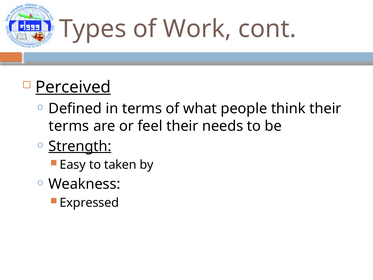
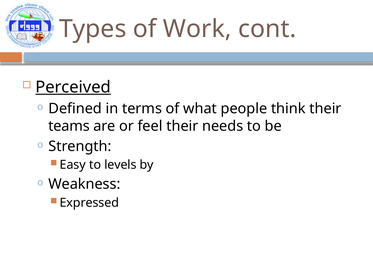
terms: terms -> teams (69, 126)
Strength underline: present -> none (80, 146)
taken: taken -> levels (120, 165)
